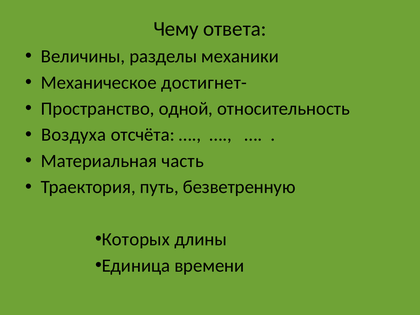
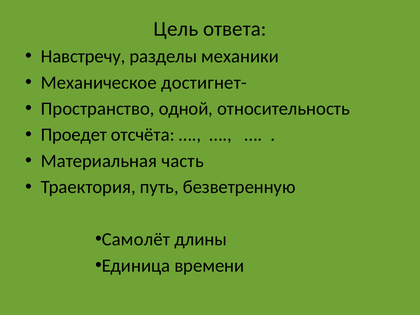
Чему: Чему -> Цель (176, 29)
Величины: Величины -> Навстречу (83, 56)
Воздуха: Воздуха -> Проедет (74, 135)
Которых: Которых -> Самолёт (136, 239)
